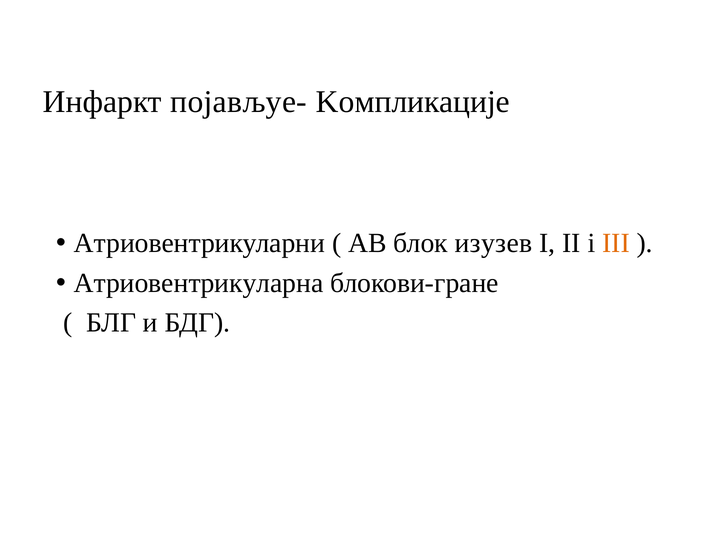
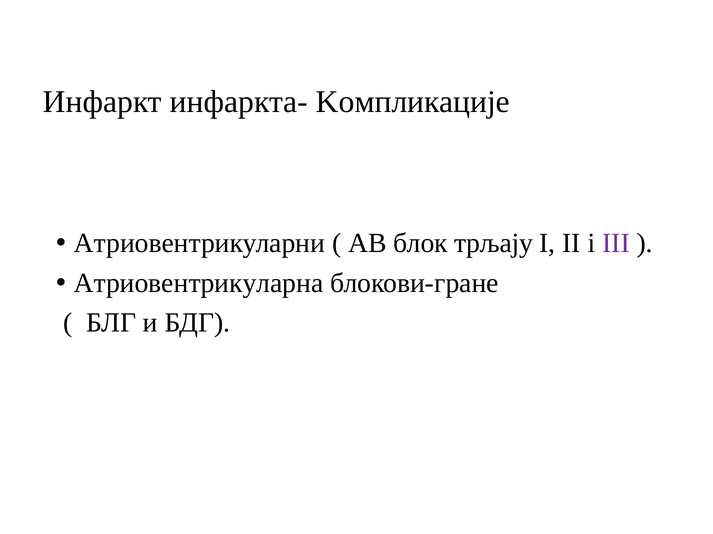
појављуе-: појављуе- -> инфаркта- (239, 102)
изузев: изузев -> трљају (494, 244)
III colour: orange -> purple (616, 244)
